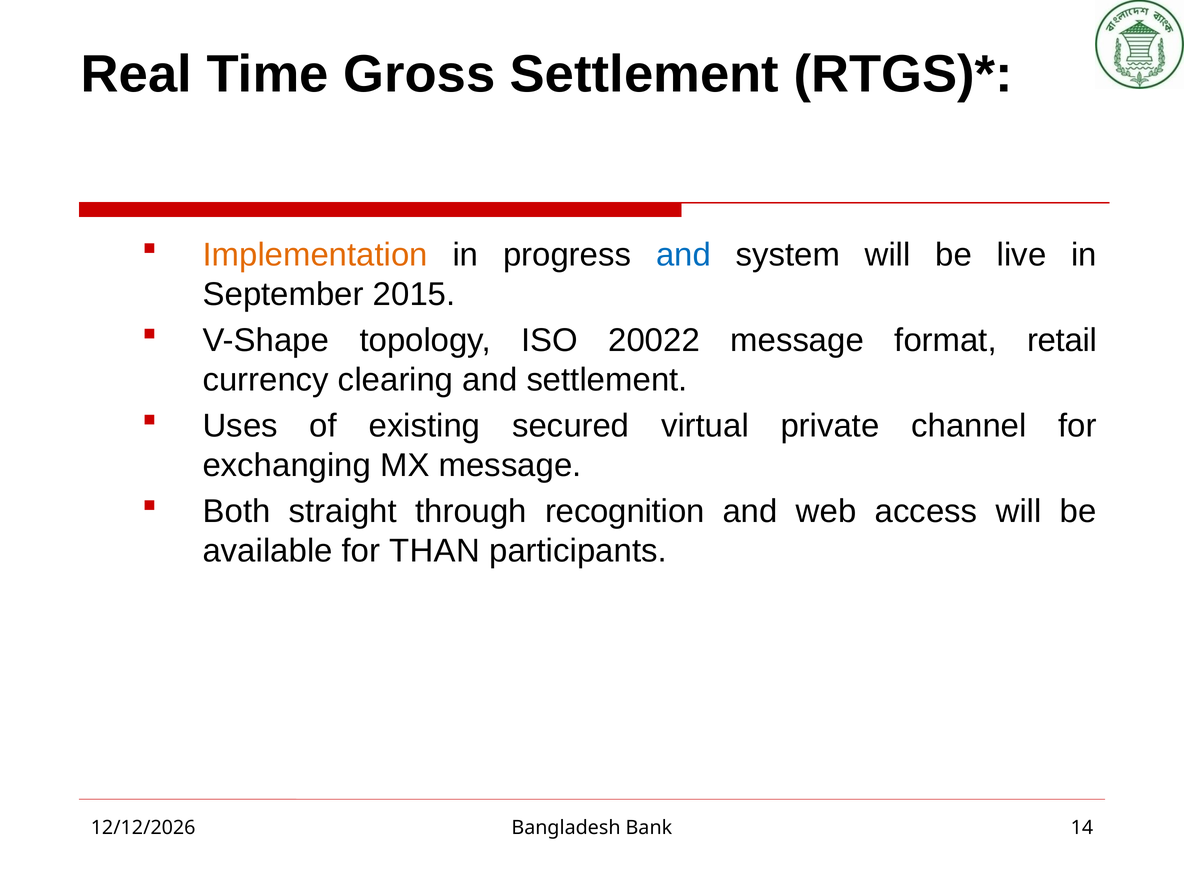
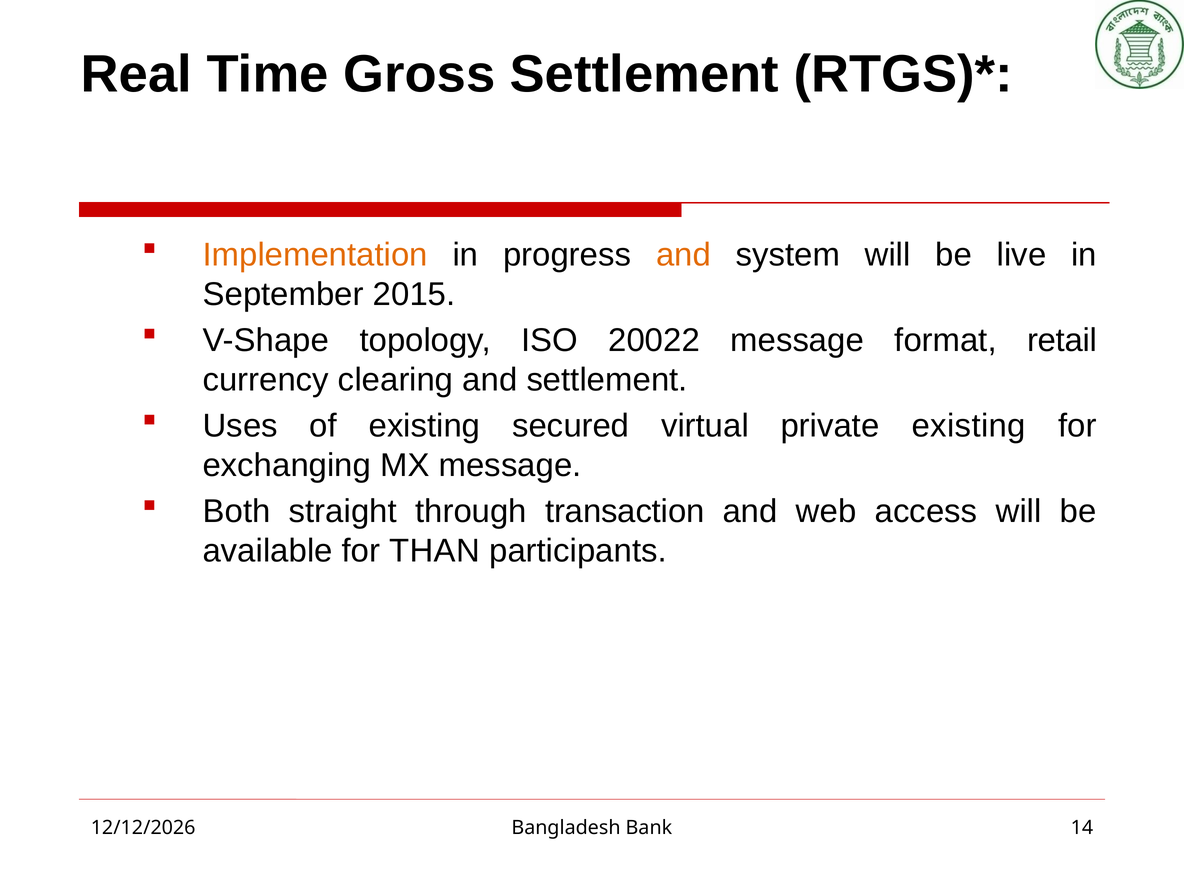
and colour: blue -> orange (683, 255)
private channel: channel -> existing (969, 426)
recognition: recognition -> transaction (625, 511)
